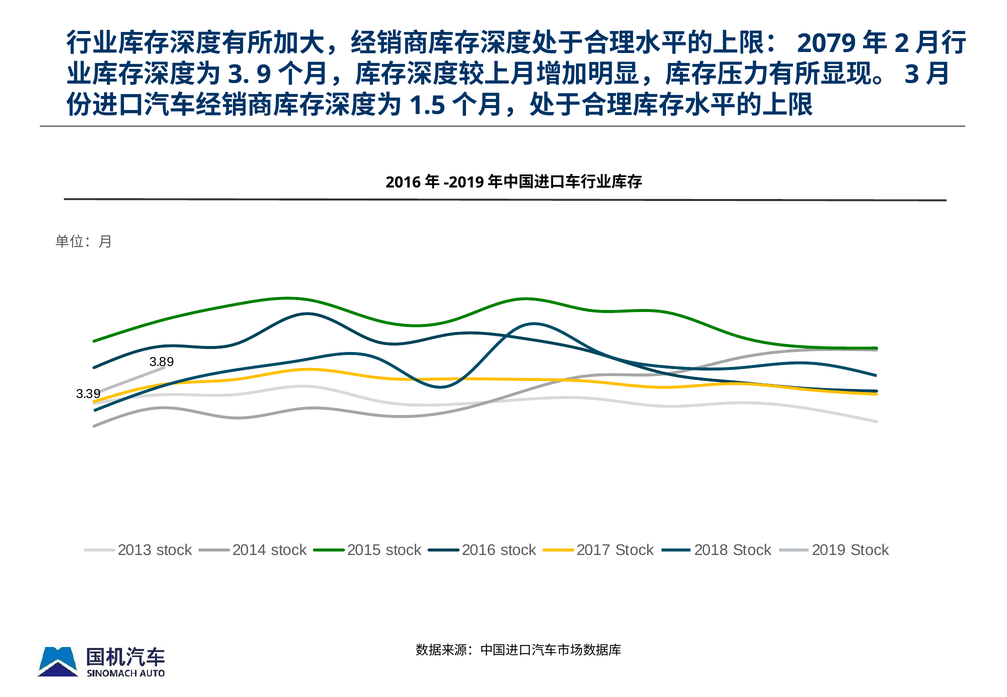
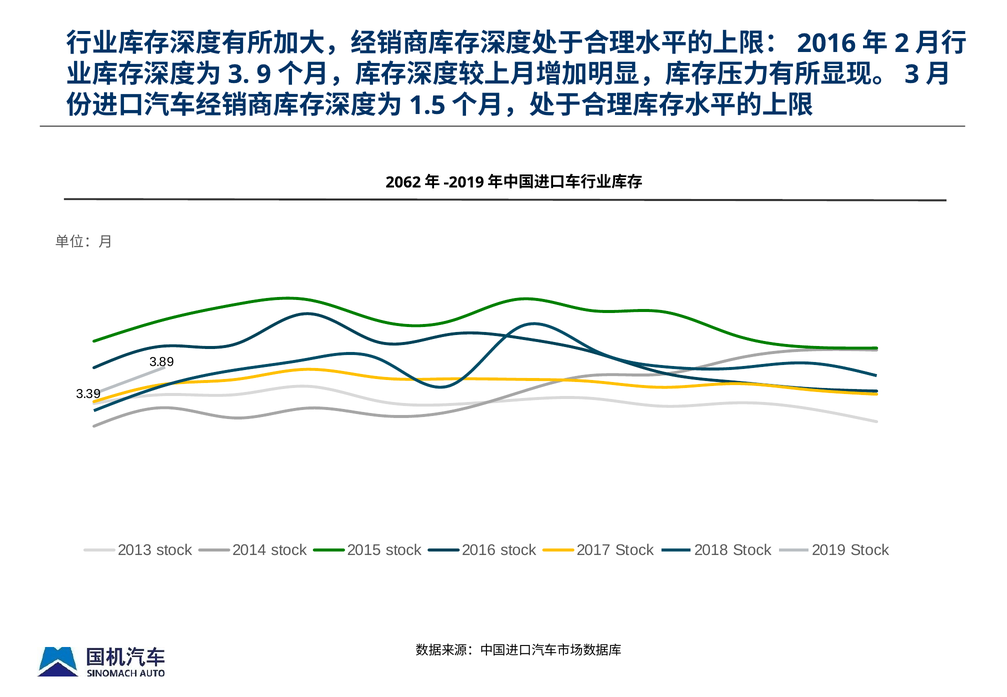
2079: 2079 -> 2016 (826, 43)
2016: 2016 -> 2062 (403, 182)
